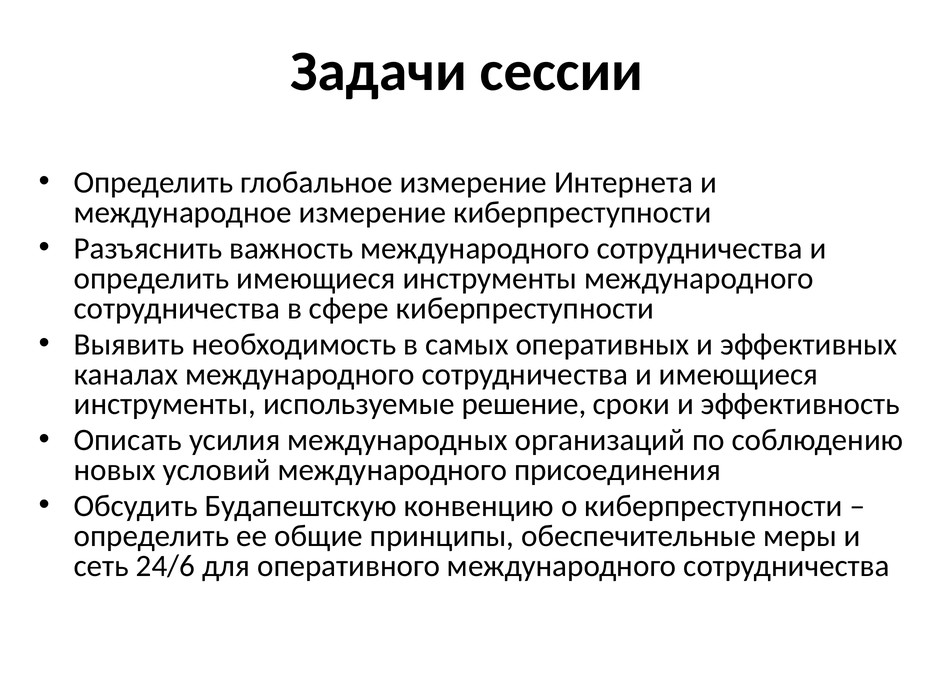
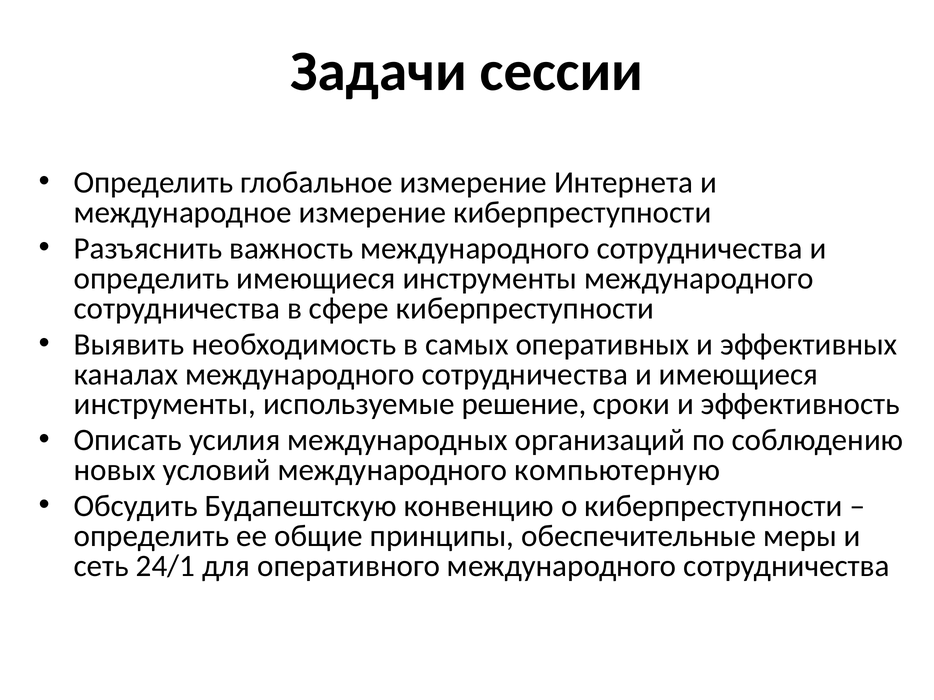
присоединения: присоединения -> компьютерную (617, 470)
24/6: 24/6 -> 24/1 (165, 566)
